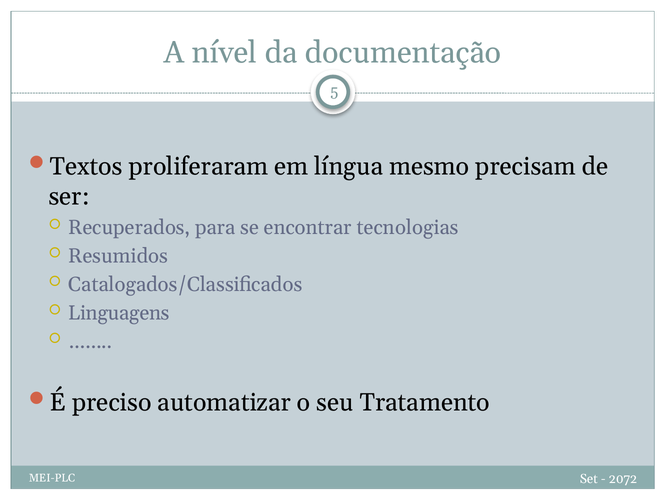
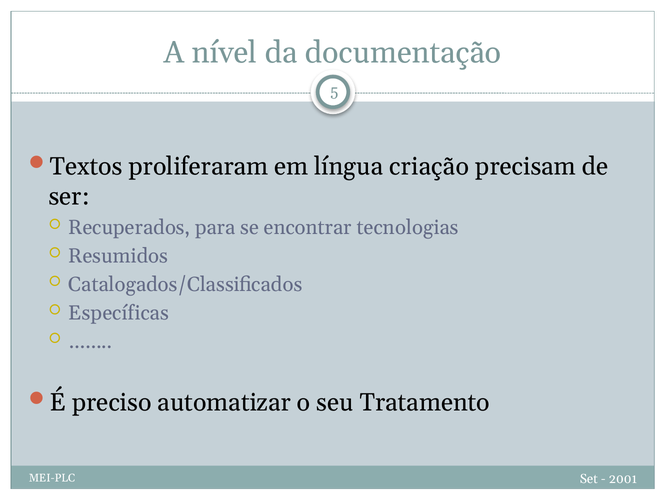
mesmo: mesmo -> criação (429, 166)
Linguagens: Linguagens -> Específicas (119, 313)
2072: 2072 -> 2001 (623, 478)
